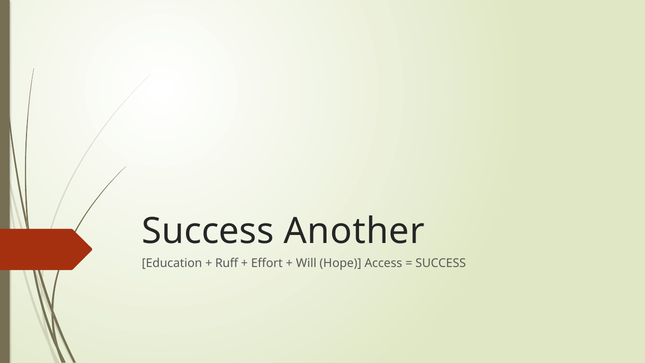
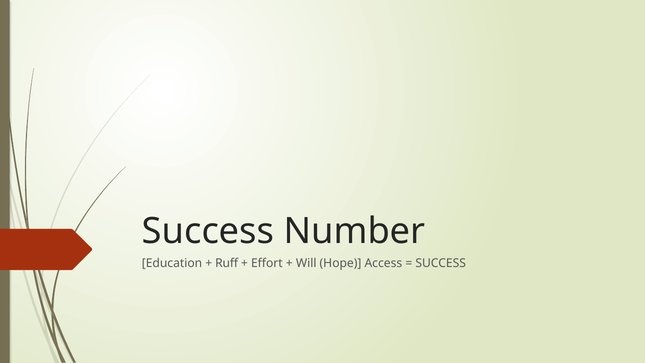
Another: Another -> Number (354, 231)
